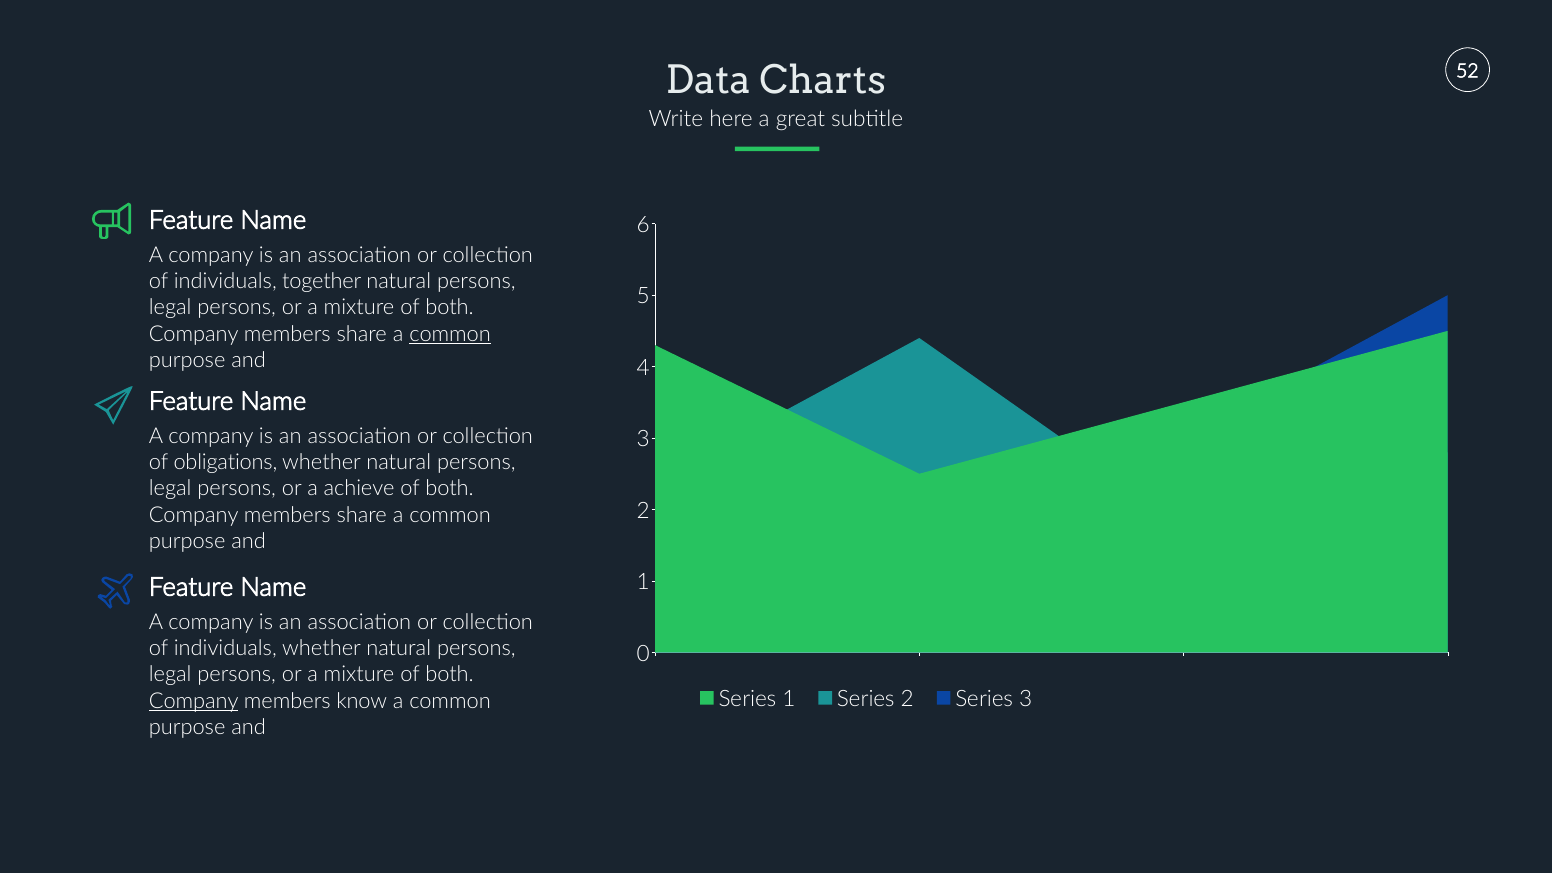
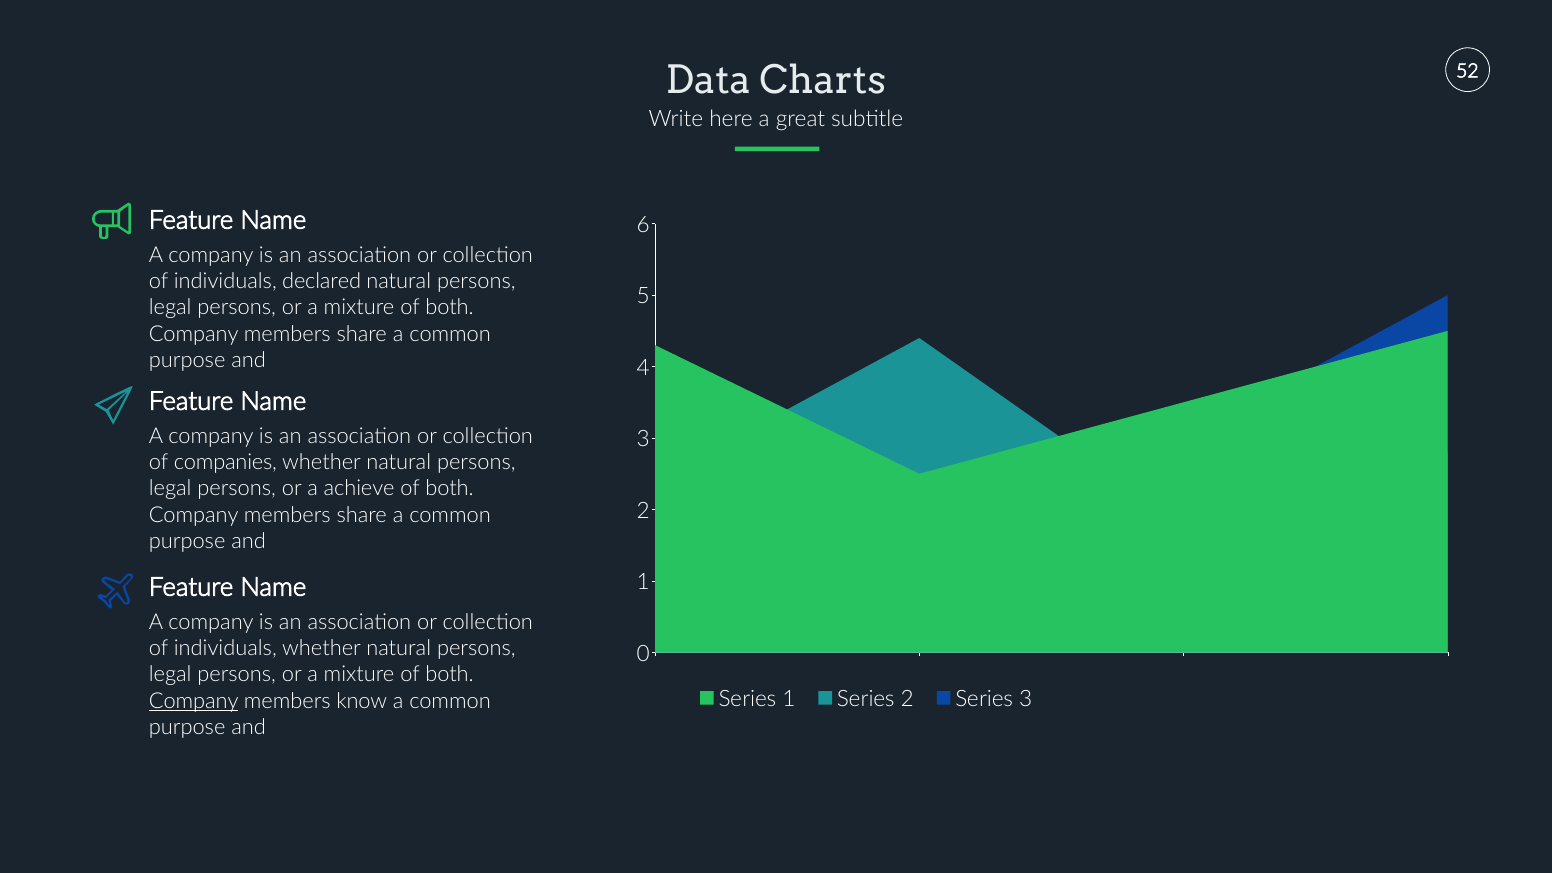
together: together -> declared (322, 281)
common underline: present -> none (450, 334)
obligations: obligations -> companies (225, 463)
